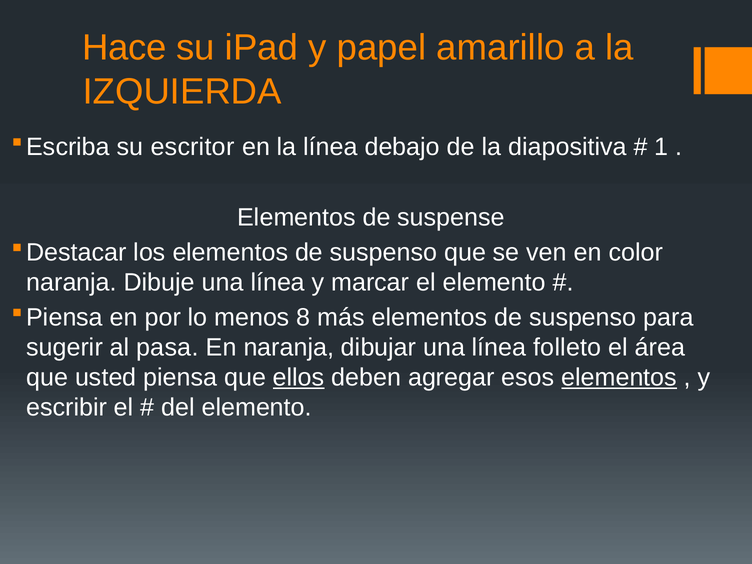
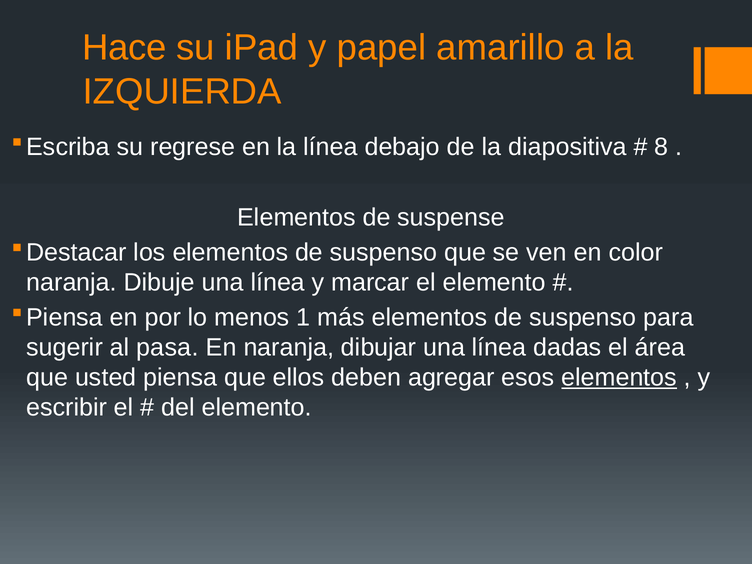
escritor: escritor -> regrese (193, 147)
1: 1 -> 8 (661, 147)
8: 8 -> 1 (303, 317)
folleto: folleto -> dadas (567, 348)
ellos underline: present -> none (299, 378)
